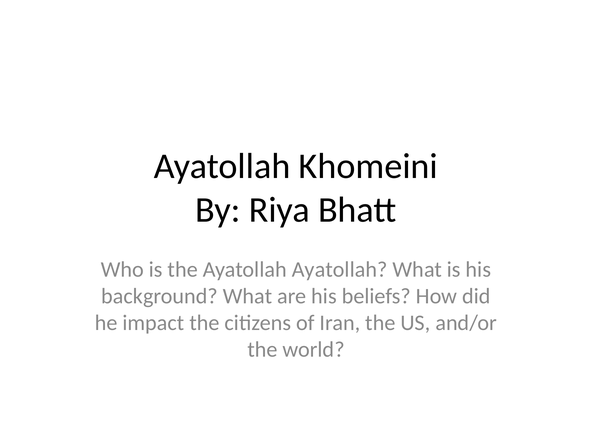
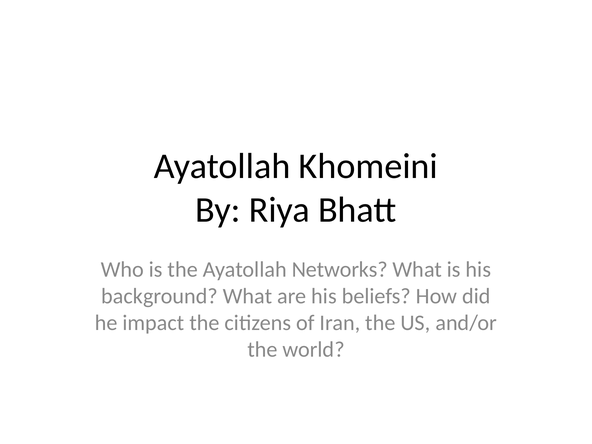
Ayatollah Ayatollah: Ayatollah -> Networks (340, 269)
